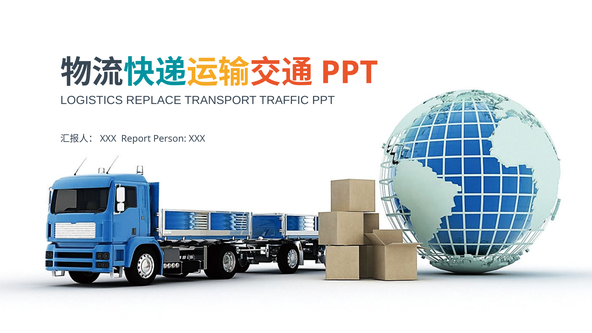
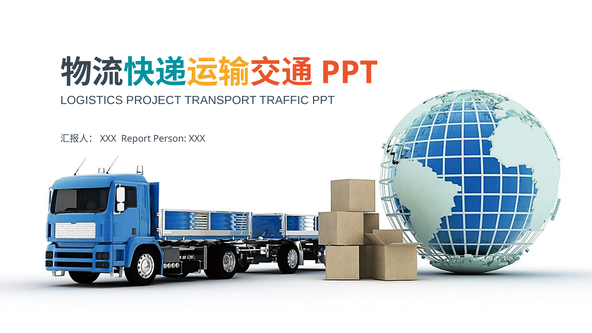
REPLACE: REPLACE -> PROJECT (154, 100)
